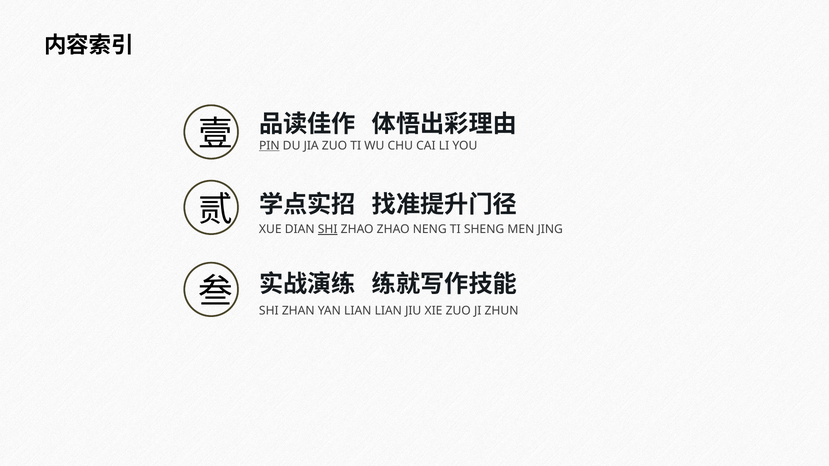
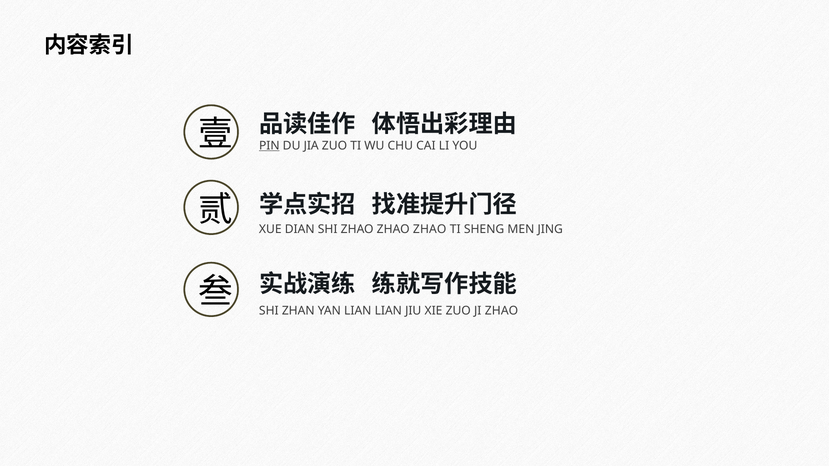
SHI underline: present -> none (328, 230)
ZHAO ZHAO NENG: NENG -> ZHAO (430, 230)
JI ZHUN: ZHUN -> ZHAO (501, 311)
